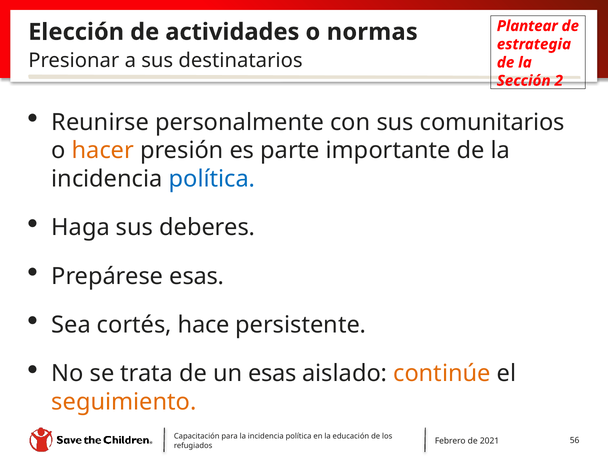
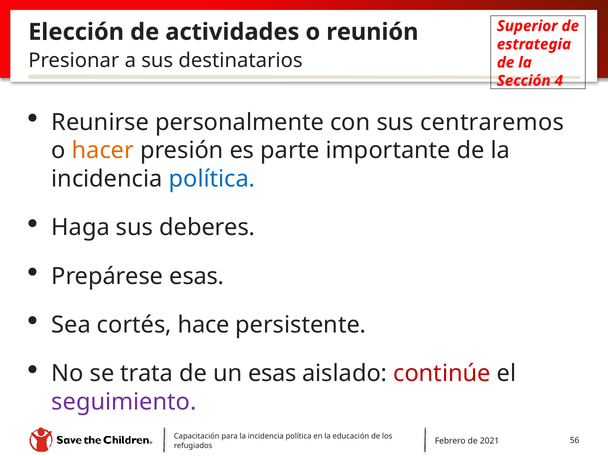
Plantear: Plantear -> Superior (527, 26)
normas: normas -> reunión (372, 32)
2: 2 -> 4 (559, 81)
comunitarios: comunitarios -> centraremos (492, 122)
continúe colour: orange -> red (442, 374)
seguimiento colour: orange -> purple (124, 402)
